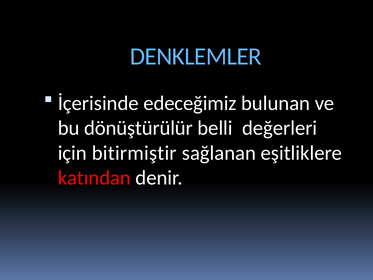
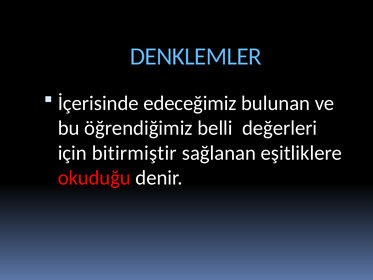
dönüştürülür: dönüştürülür -> öğrendiğimiz (138, 128)
katından: katından -> okuduğu (94, 178)
